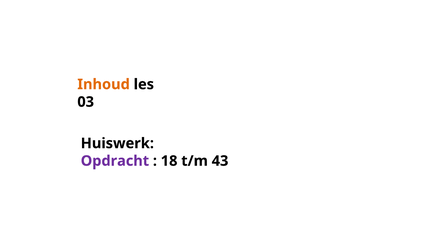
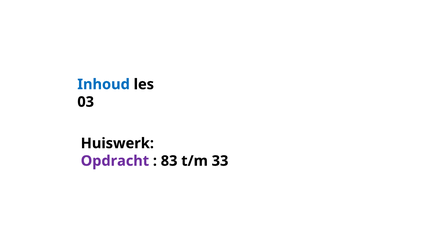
Inhoud colour: orange -> blue (104, 84)
18: 18 -> 83 (169, 161)
43: 43 -> 33 (220, 161)
